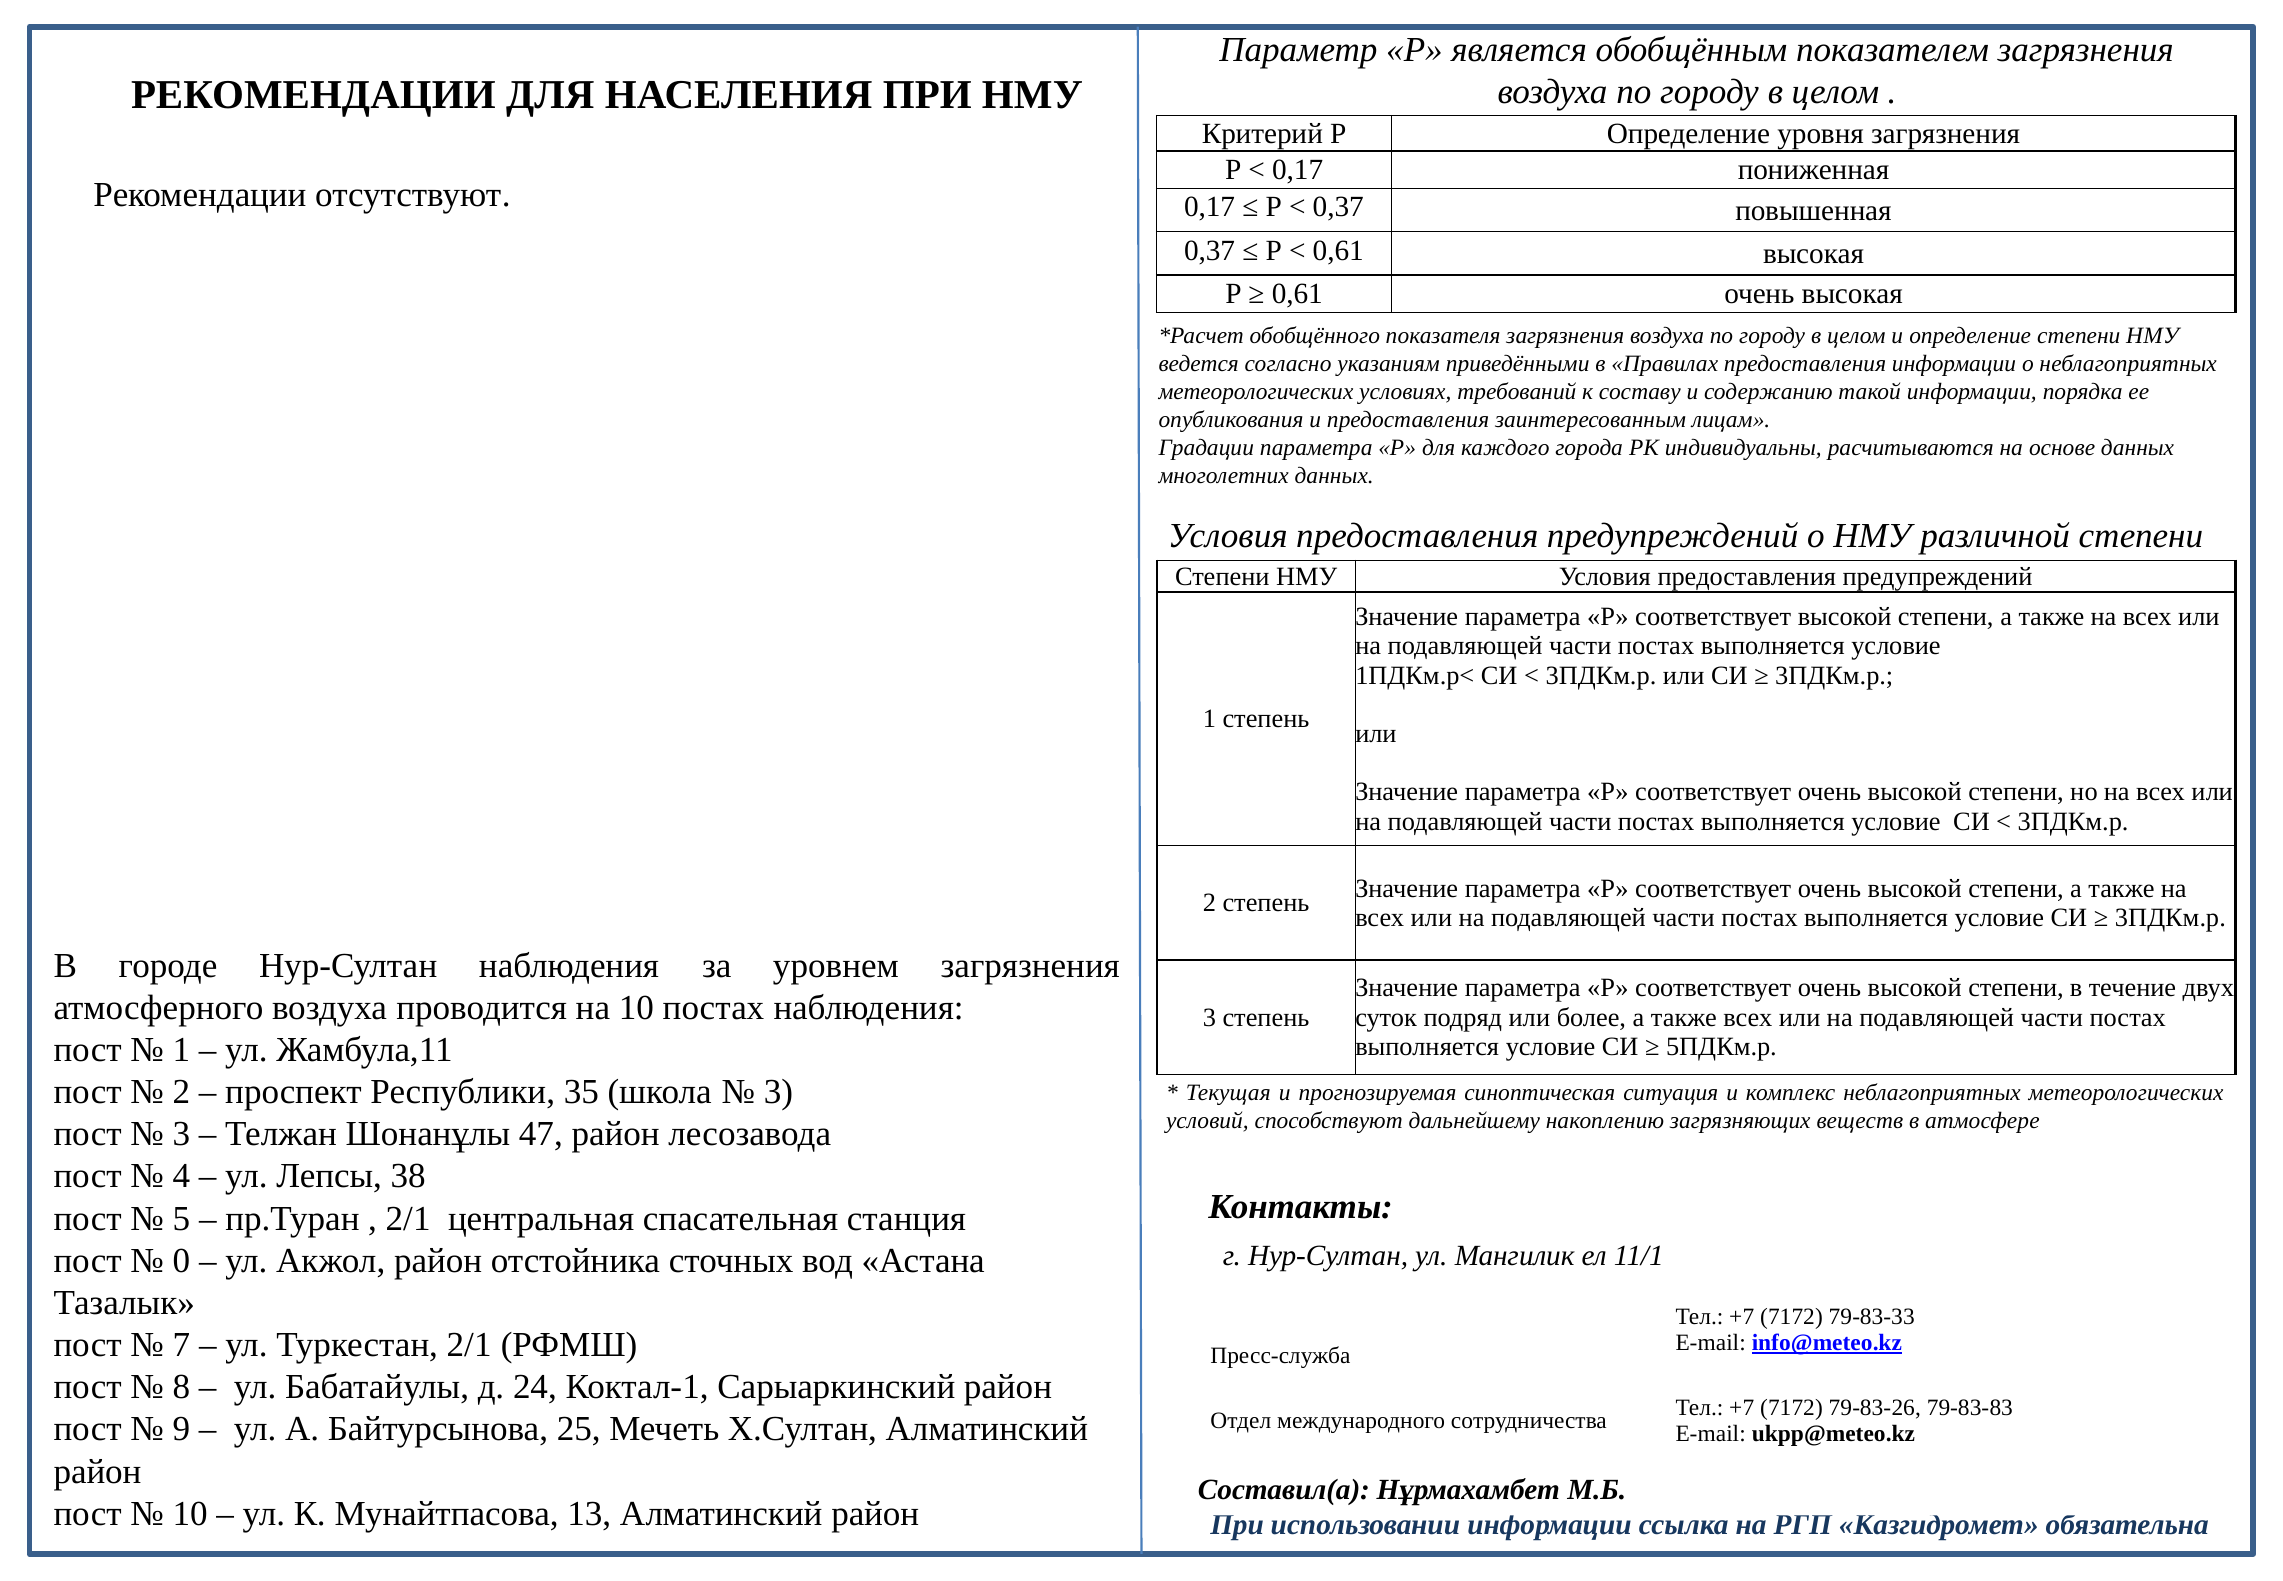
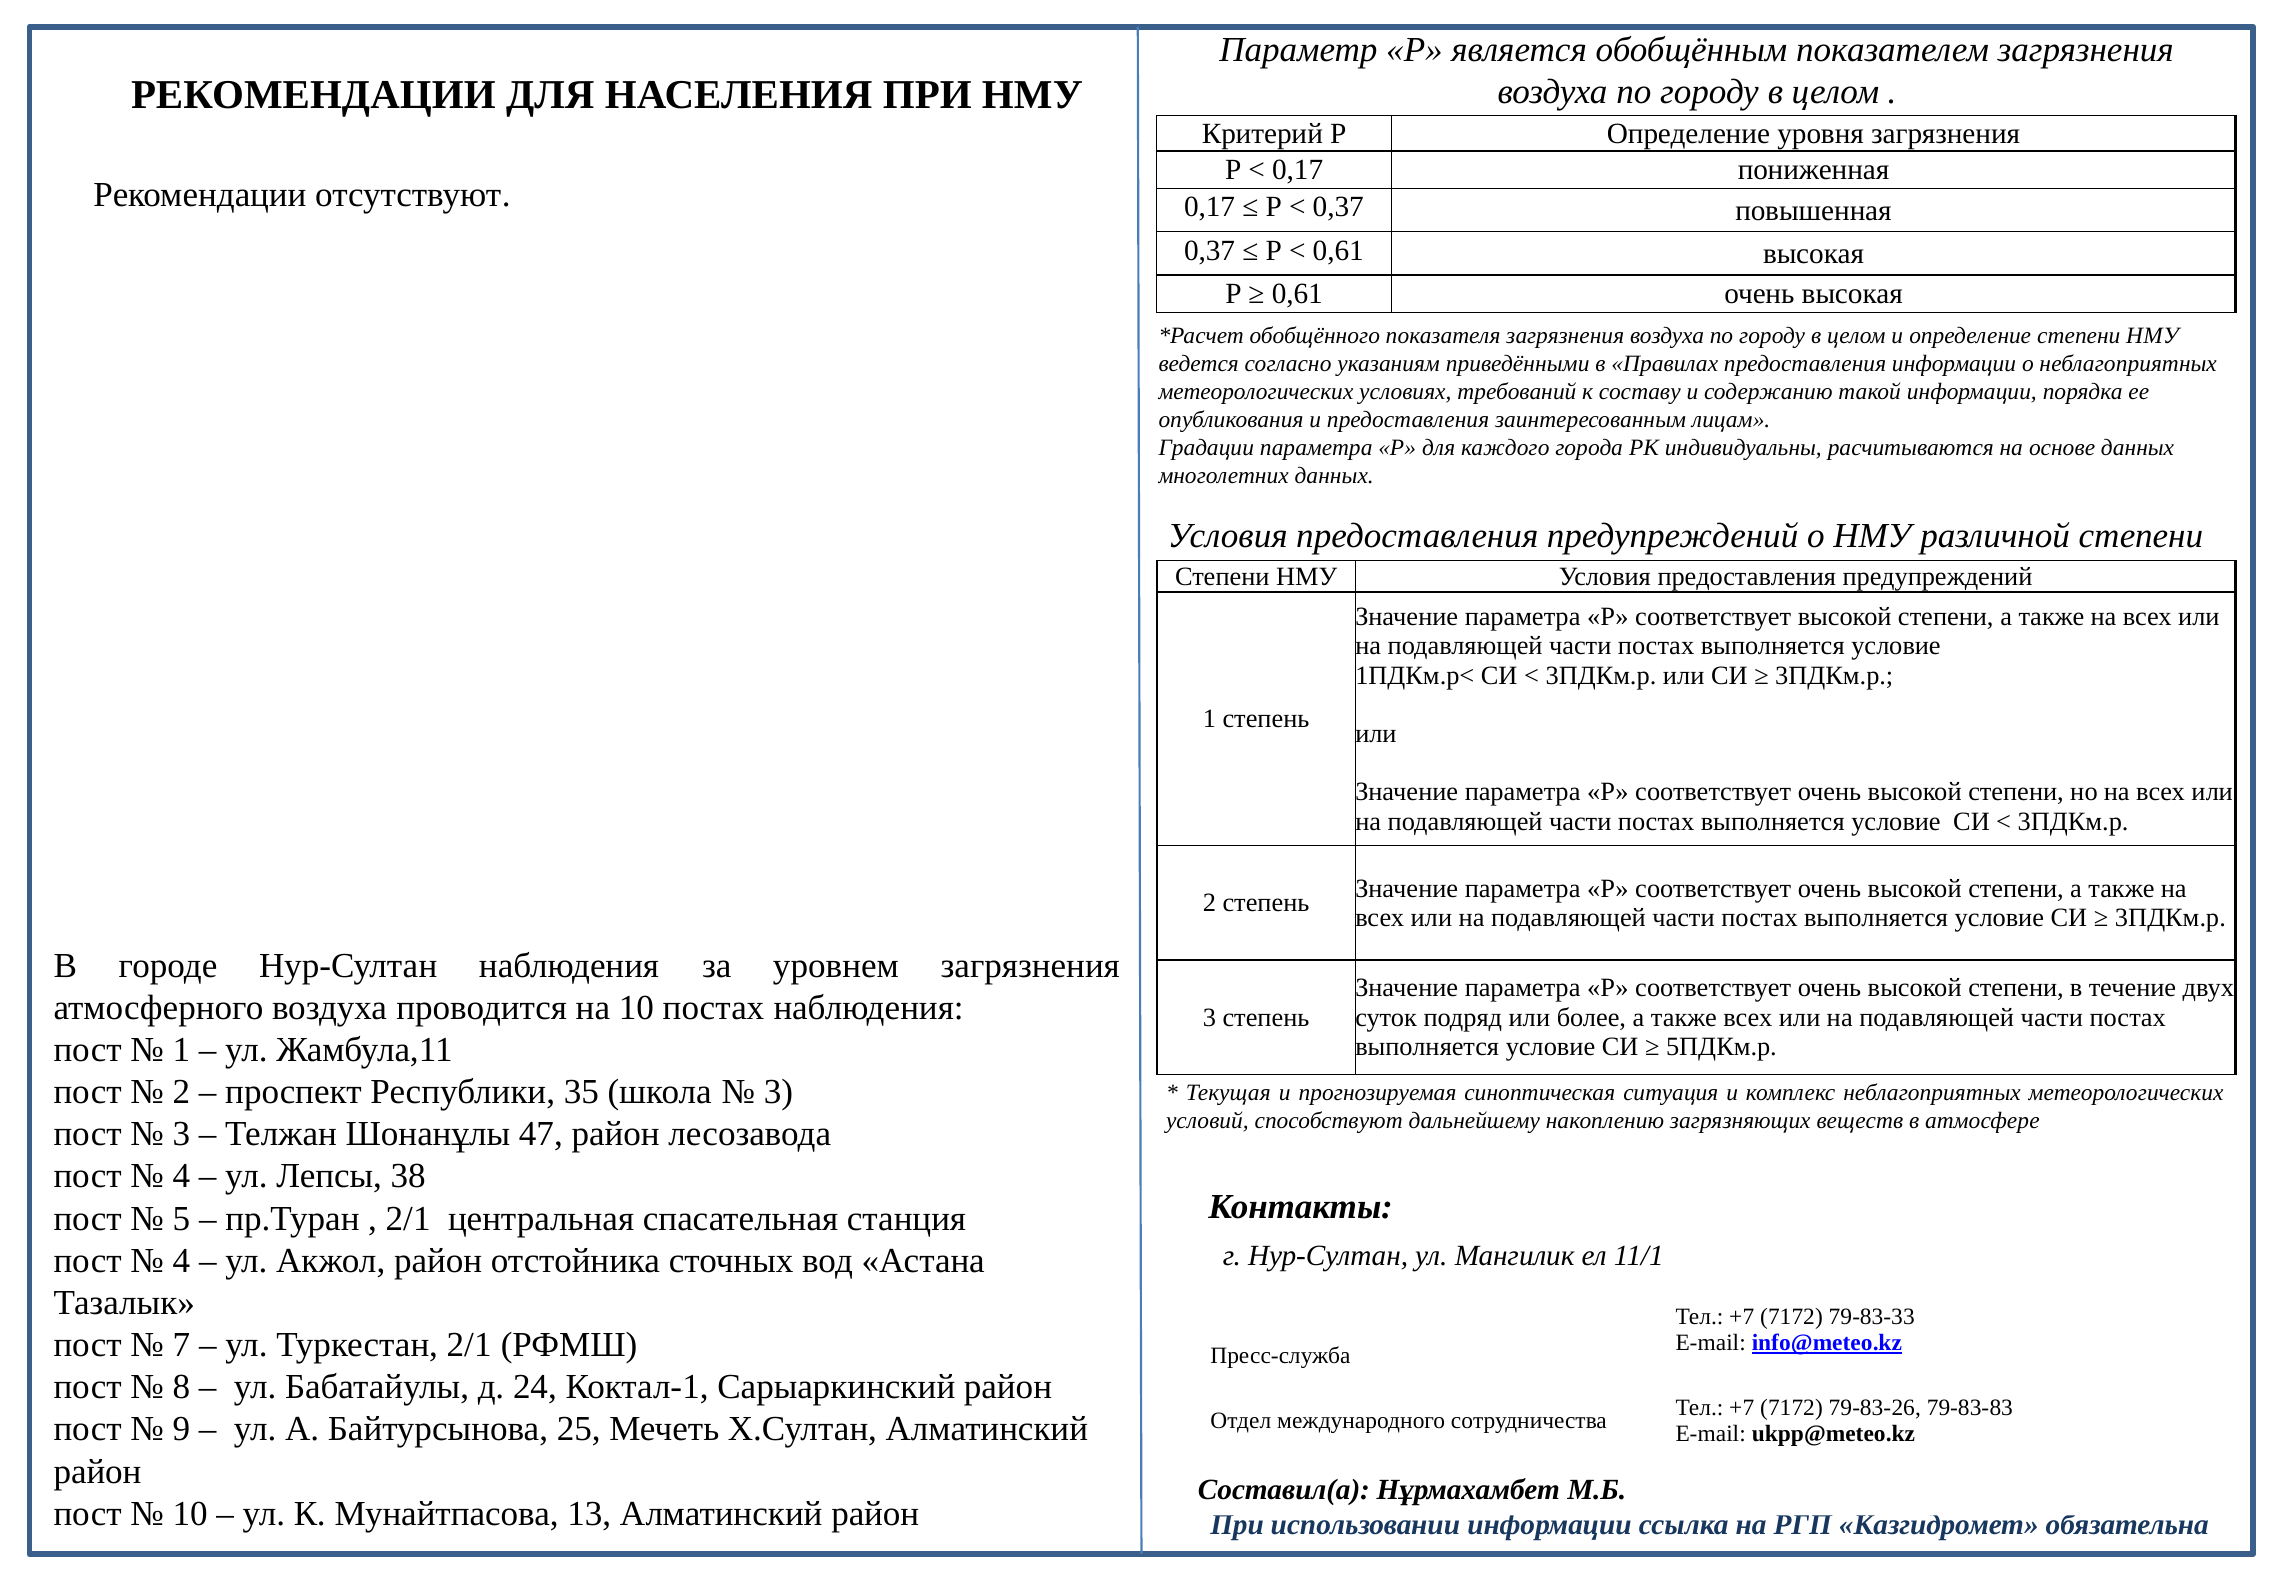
0: 0 -> 4 (182, 1260)
